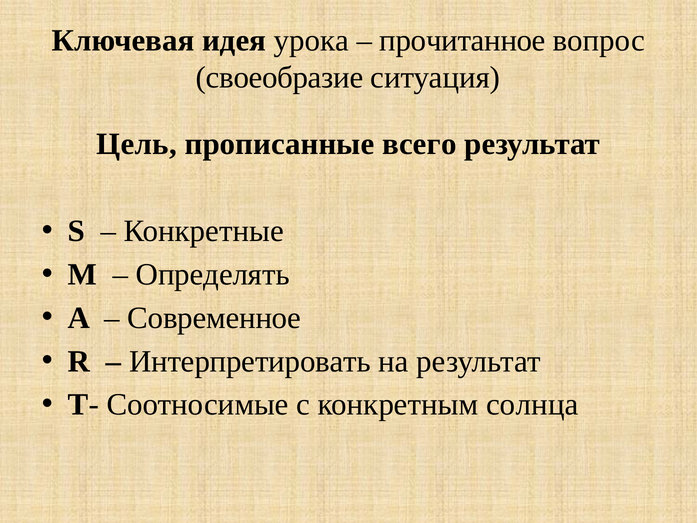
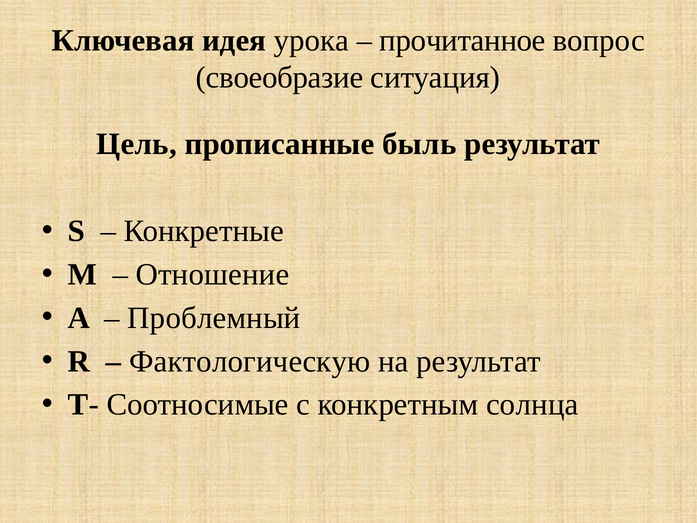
всего: всего -> быль (419, 144)
Определять: Определять -> Отношение (213, 274)
Современное: Современное -> Проблемный (214, 318)
Интерпретировать: Интерпретировать -> Фактологическую (250, 361)
